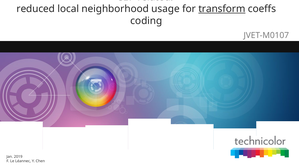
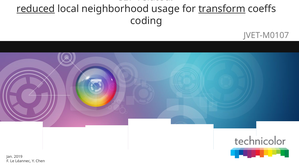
reduced underline: none -> present (36, 9)
